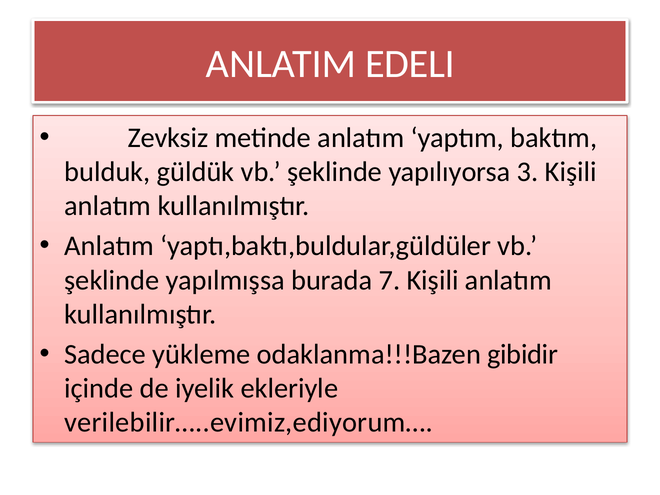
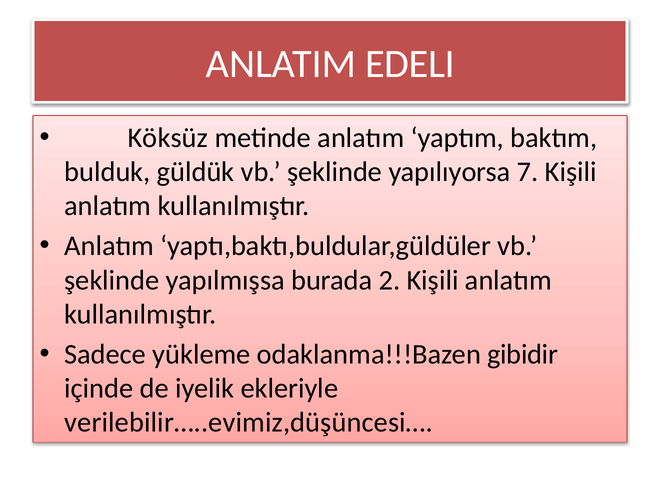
Zevksiz: Zevksiz -> Köksüz (168, 138)
3: 3 -> 7 (528, 172)
7: 7 -> 2 (390, 280)
verilebilir…..evimiz,ediyorum…: verilebilir…..evimiz,ediyorum… -> verilebilir…..evimiz,düşüncesi… (249, 423)
